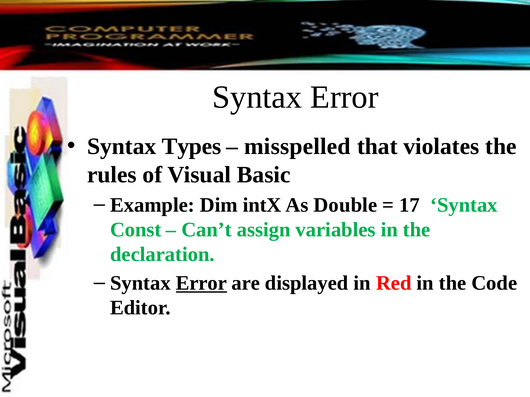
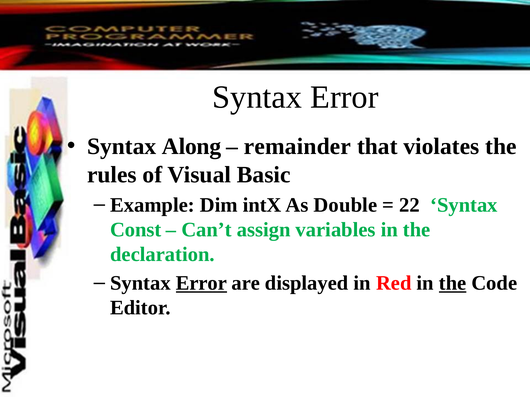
Types: Types -> Along (192, 147)
misspelled: misspelled -> remainder (297, 147)
17: 17 -> 22 (409, 205)
the underline: none -> present (453, 283)
